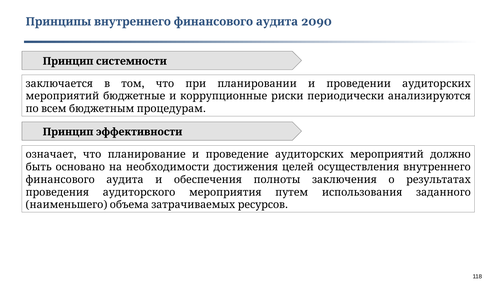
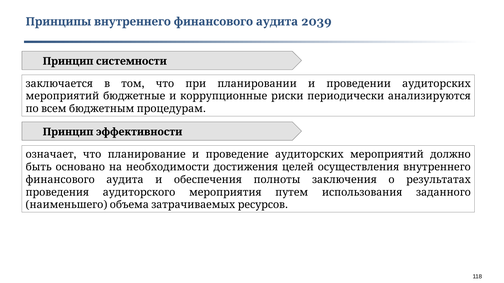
2090: 2090 -> 2039 (316, 22)
